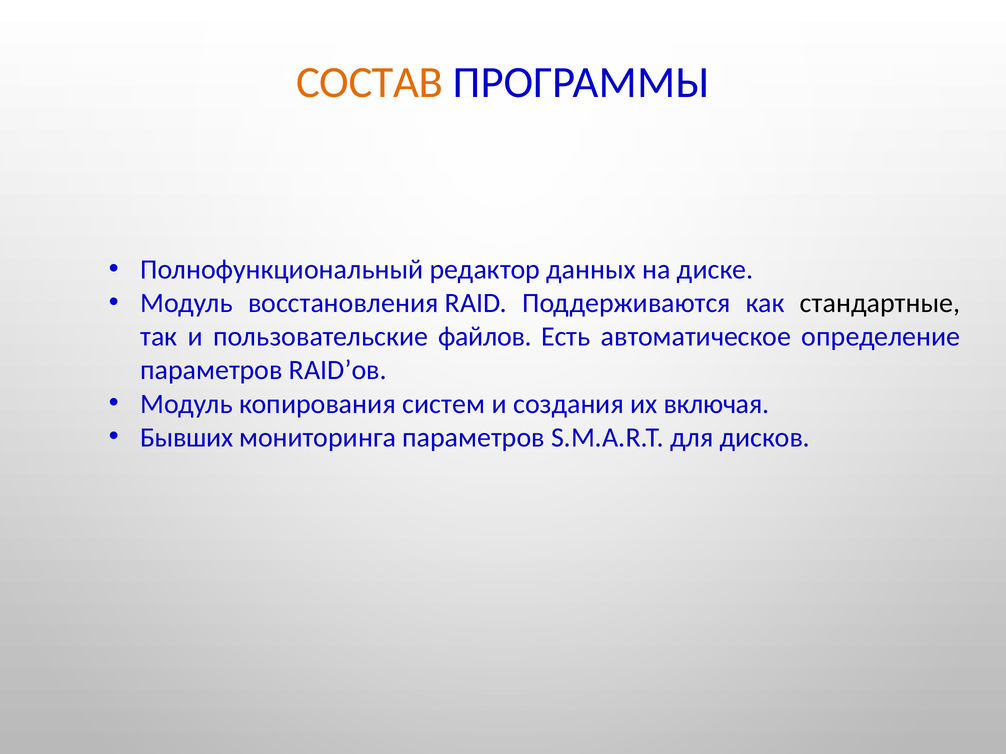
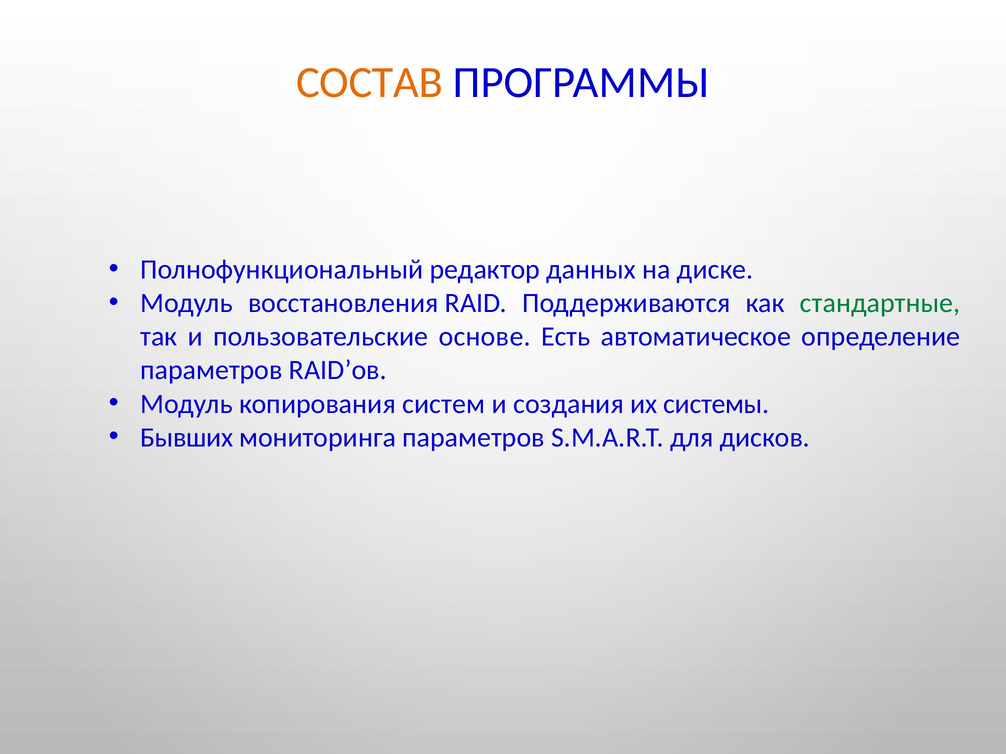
стандартные colour: black -> green (880, 303)
файлов: файлов -> основе (485, 337)
включая: включая -> системы (716, 404)
